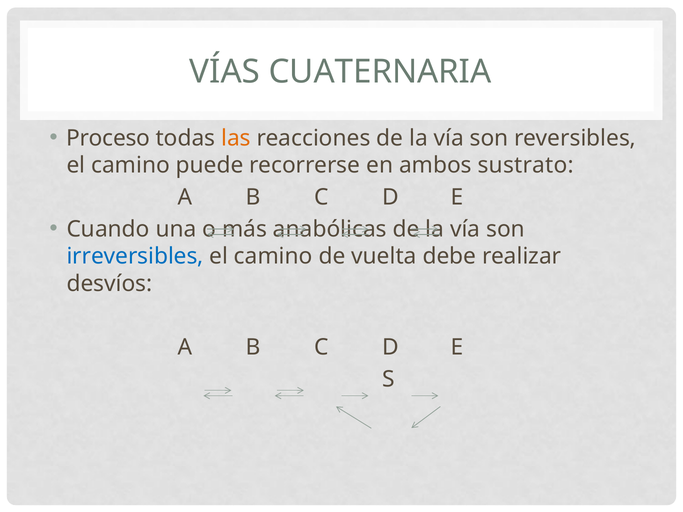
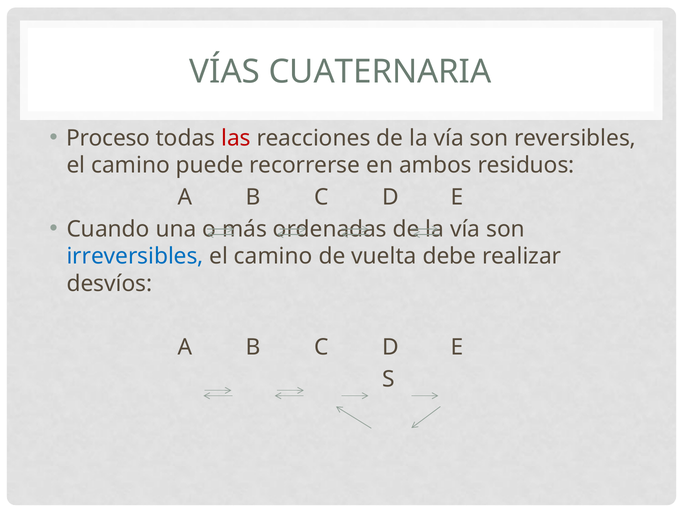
las colour: orange -> red (236, 138)
sustrato: sustrato -> residuos (526, 166)
anabólicas: anabólicas -> ordenadas (330, 229)
